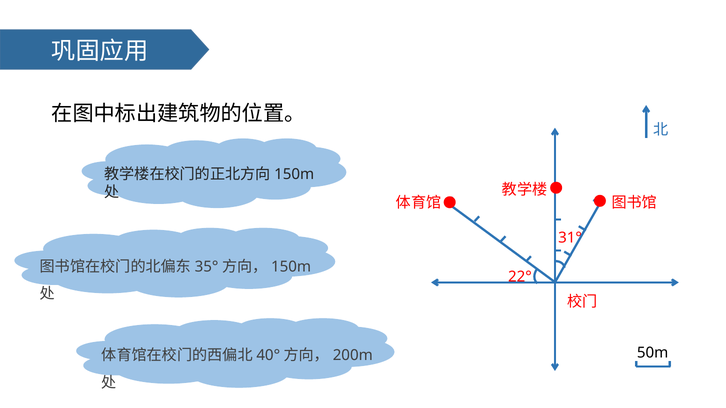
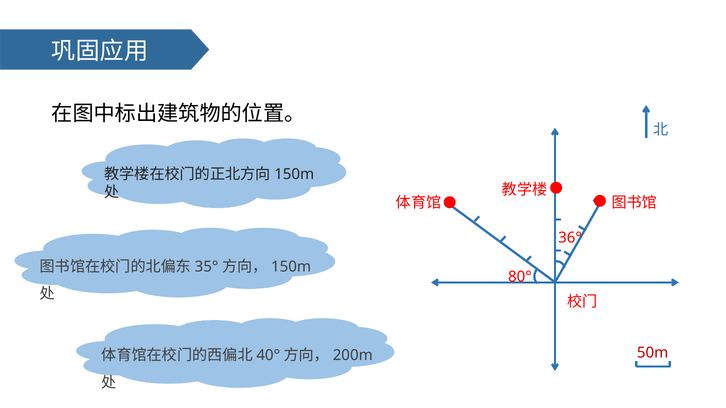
31°: 31° -> 36° (570, 238)
22°: 22° -> 80° (520, 277)
50m colour: black -> red (653, 353)
